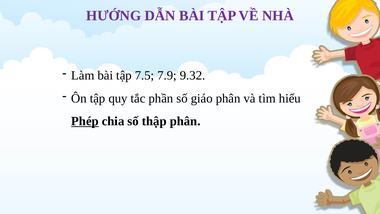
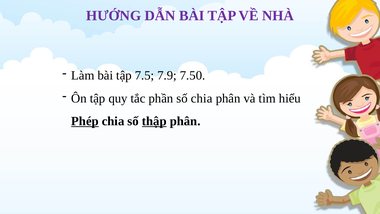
9.32: 9.32 -> 7.50 (193, 75)
số giáo: giáo -> chia (202, 98)
thập underline: none -> present (154, 121)
